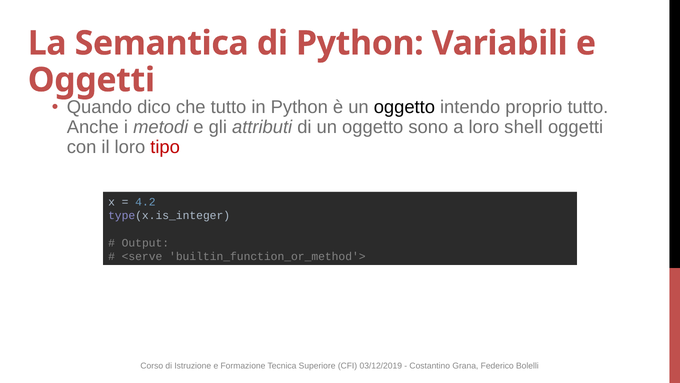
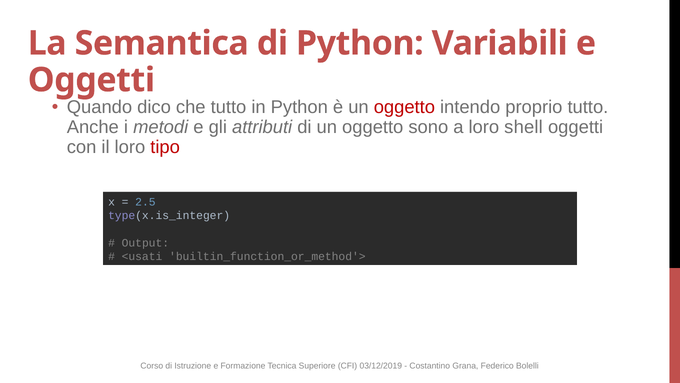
oggetto colour: black -> red (404, 107)
4.2: 4.2 -> 2.5 (145, 202)
<serve: <serve -> <usati (142, 256)
